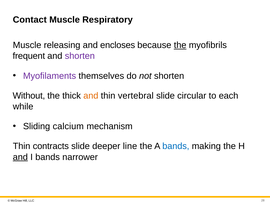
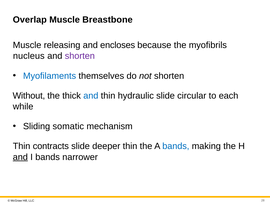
Contact: Contact -> Overlap (30, 20)
Respiratory: Respiratory -> Breastbone (107, 20)
the underline: present -> none (180, 45)
frequent: frequent -> nucleus (29, 56)
Myofilaments colour: purple -> blue (50, 76)
and colour: orange -> blue (91, 95)
vertebral: vertebral -> hydraulic (136, 95)
calcium: calcium -> somatic (68, 126)
deeper line: line -> thin (130, 146)
